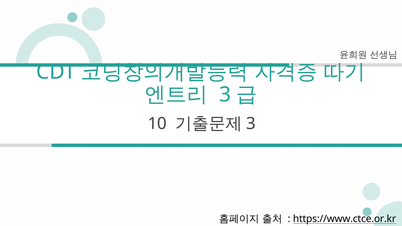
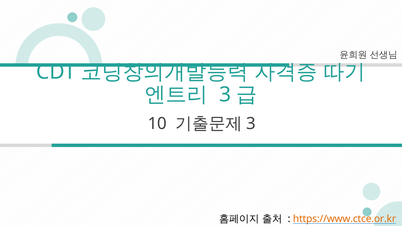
https://www.ctce.or.kr colour: black -> orange (345, 219)
